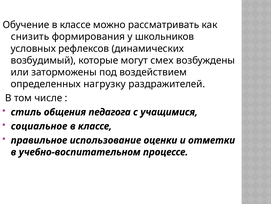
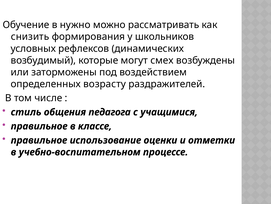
Обучение в классе: классе -> нужно (75, 25)
нагрузку: нагрузку -> возрасту (105, 84)
социальное: социальное -> правильное (39, 126)
